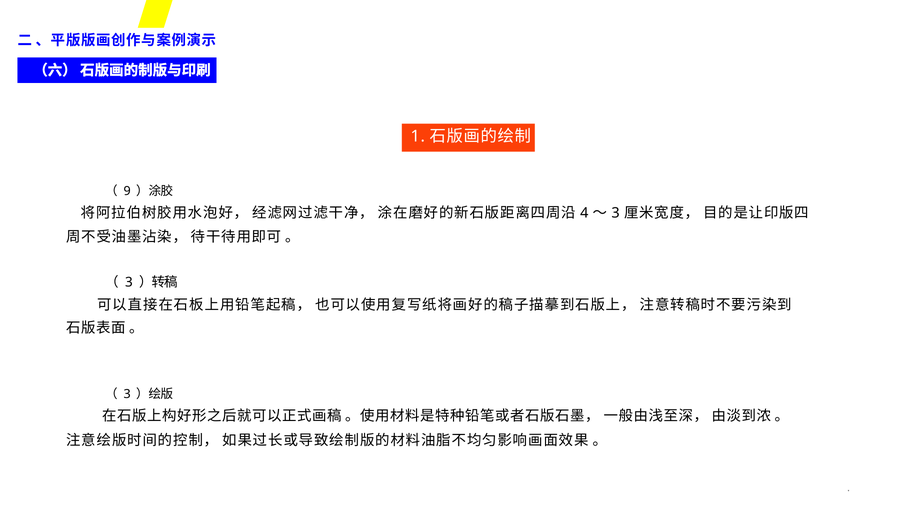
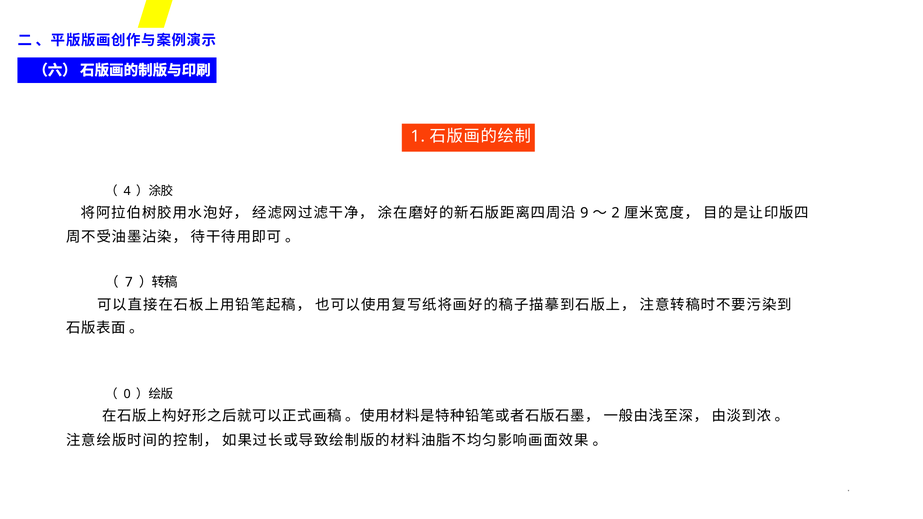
9: 9 -> 4 (127, 191)
4: 4 -> 9 (584, 213)
3: 3 -> 2 (616, 213)
3: 3 -> 7 (129, 283)
3: 3 -> 0 (127, 395)
